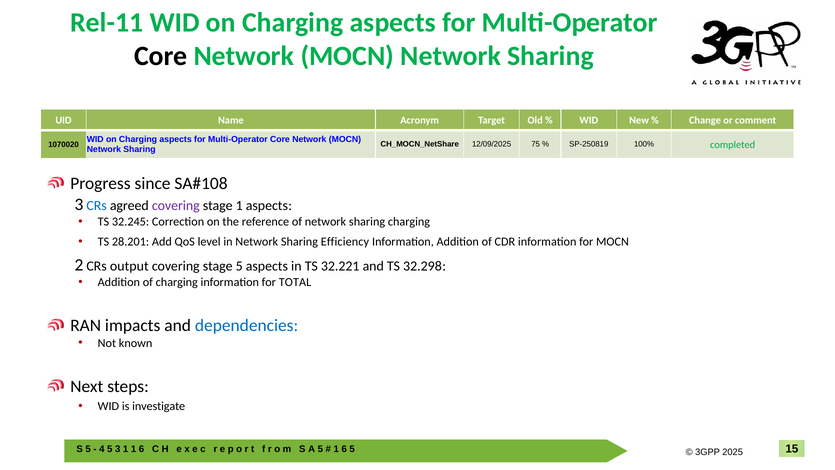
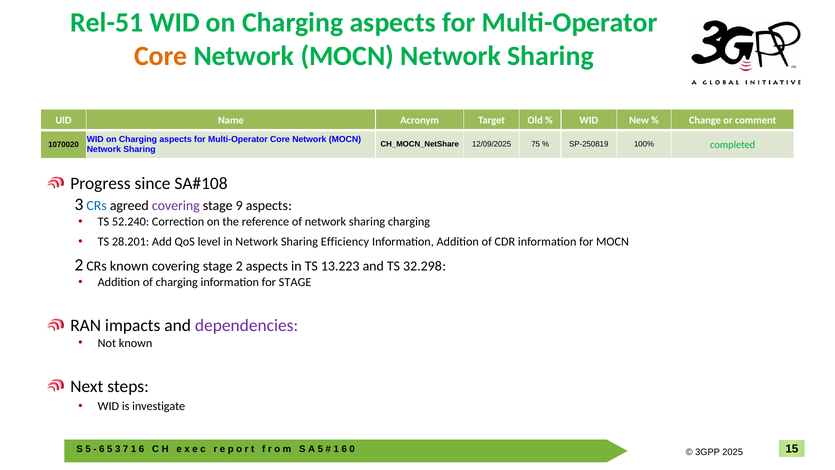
Rel-11: Rel-11 -> Rel-51 (107, 23)
Core colour: black -> orange (161, 56)
stage 1: 1 -> 9 (239, 205)
32.245: 32.245 -> 52.240 (131, 222)
CRs output: output -> known (129, 266)
stage 5: 5 -> 2 (239, 266)
32.221: 32.221 -> 13.223 (340, 266)
for TOTAL: TOTAL -> STAGE (295, 282)
dependencies colour: blue -> purple (247, 325)
4: 4 -> 6 (102, 449)
3 1: 1 -> 7 (126, 449)
5: 5 -> 0 (352, 449)
